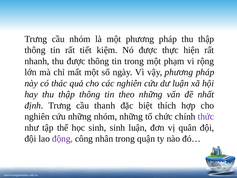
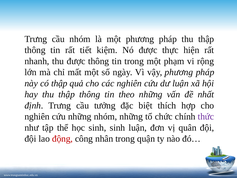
có thác: thác -> thập (59, 83)
thanh: thanh -> tưởng (105, 105)
động colour: purple -> red (62, 139)
